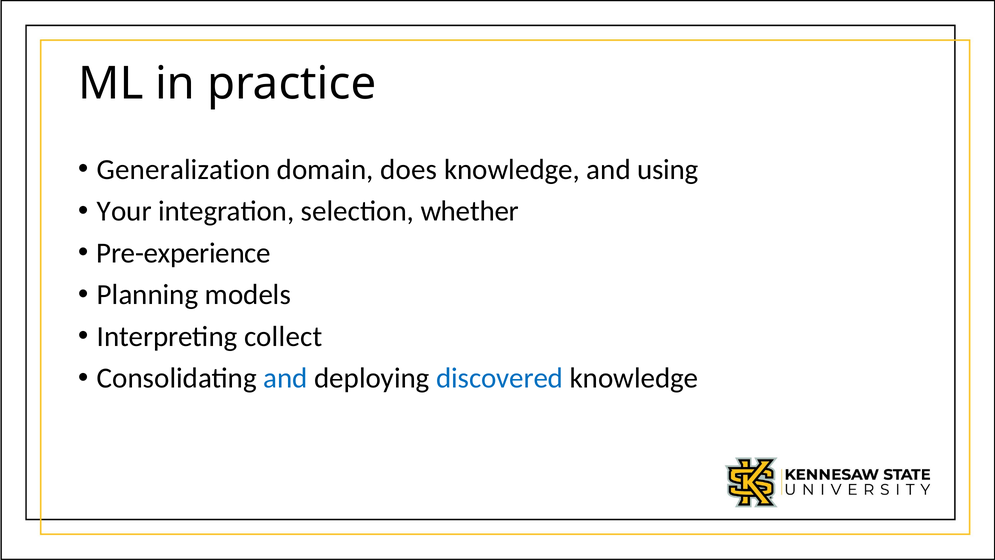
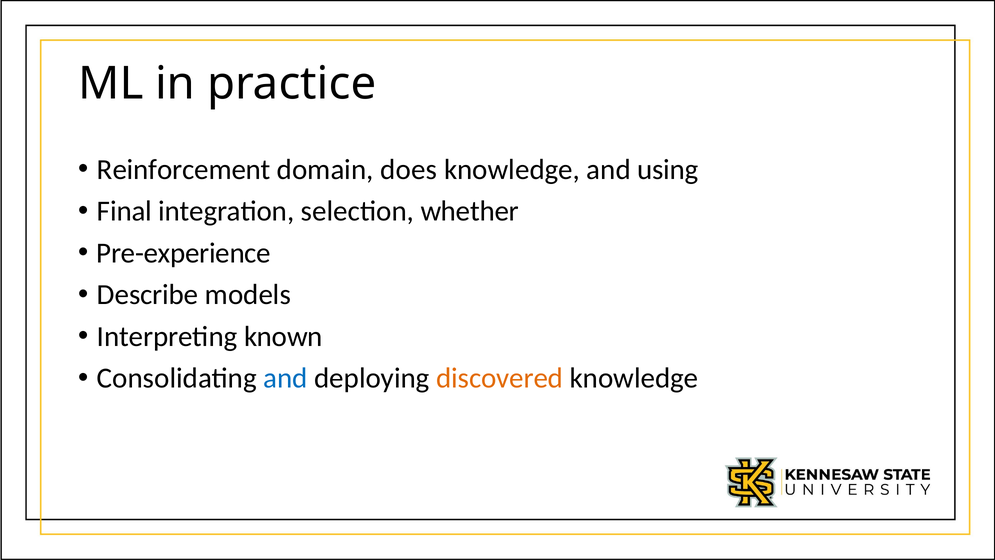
Generalization: Generalization -> Reinforcement (184, 169)
Your: Your -> Final (124, 211)
Planning: Planning -> Describe (148, 295)
collect: collect -> known (283, 336)
discovered colour: blue -> orange (500, 378)
